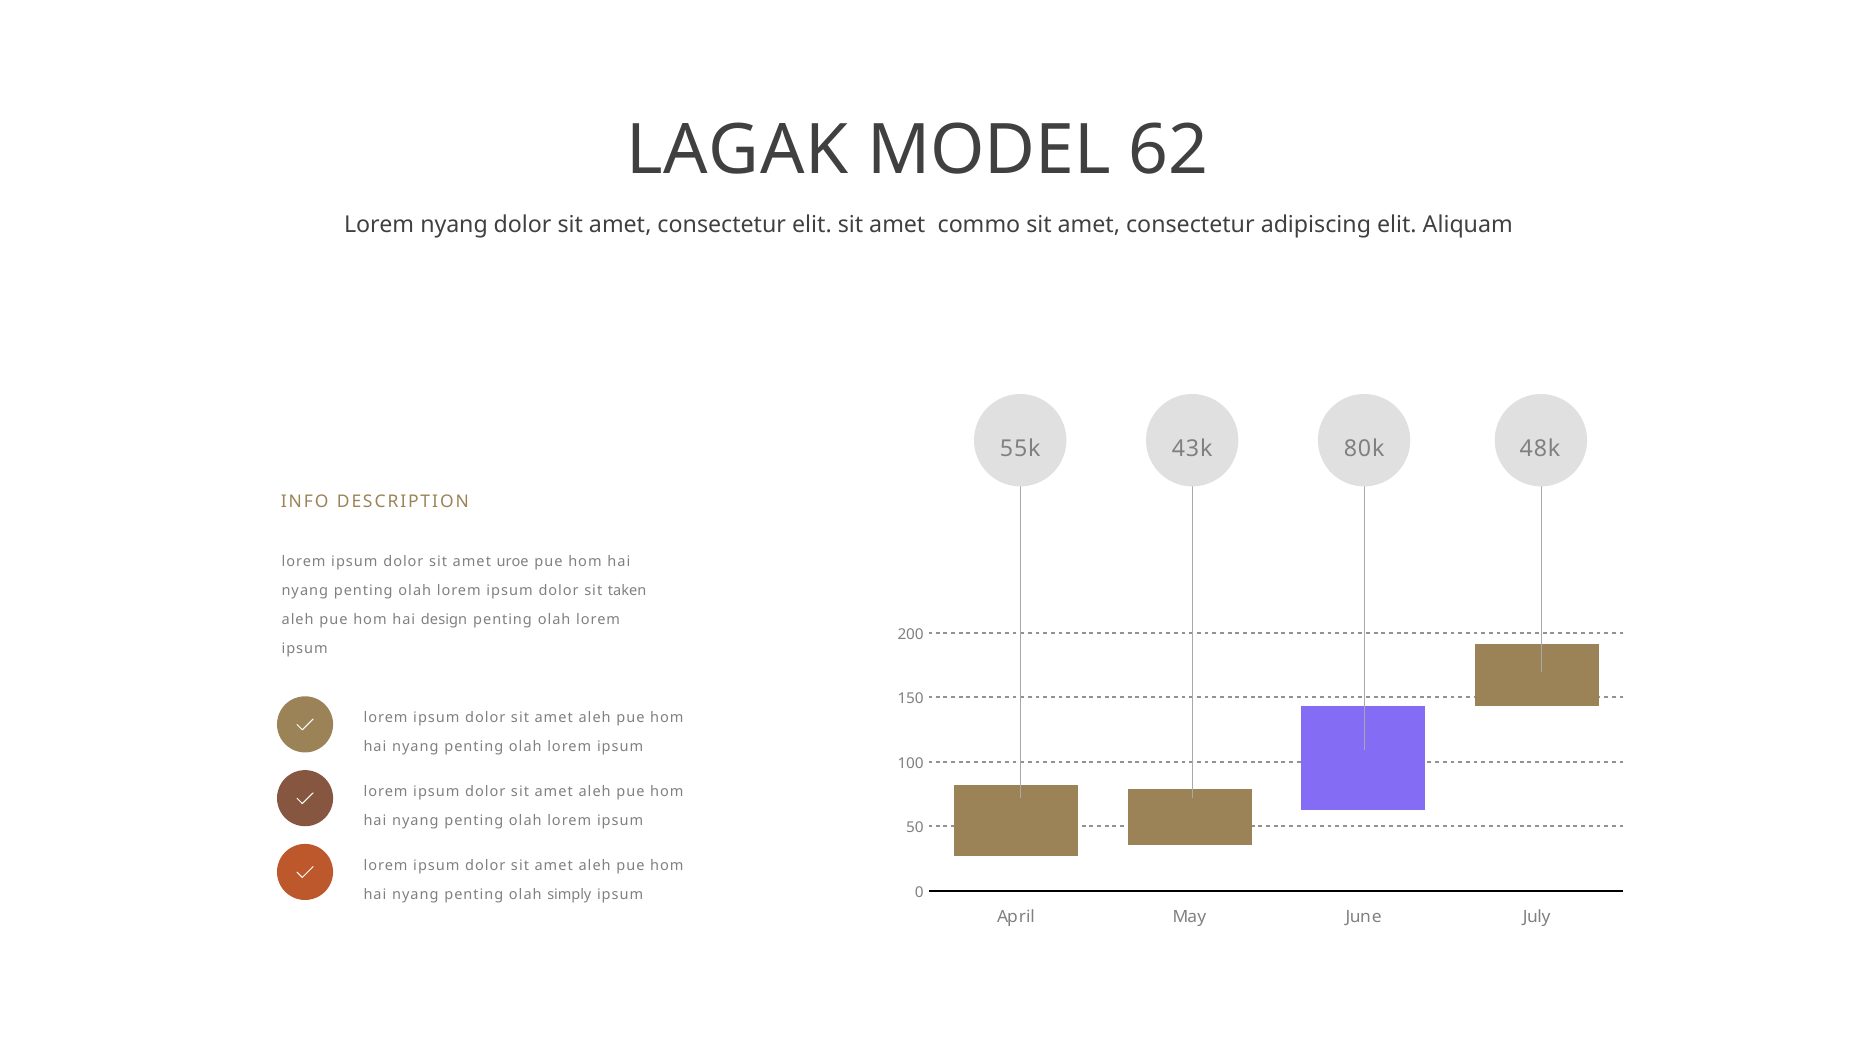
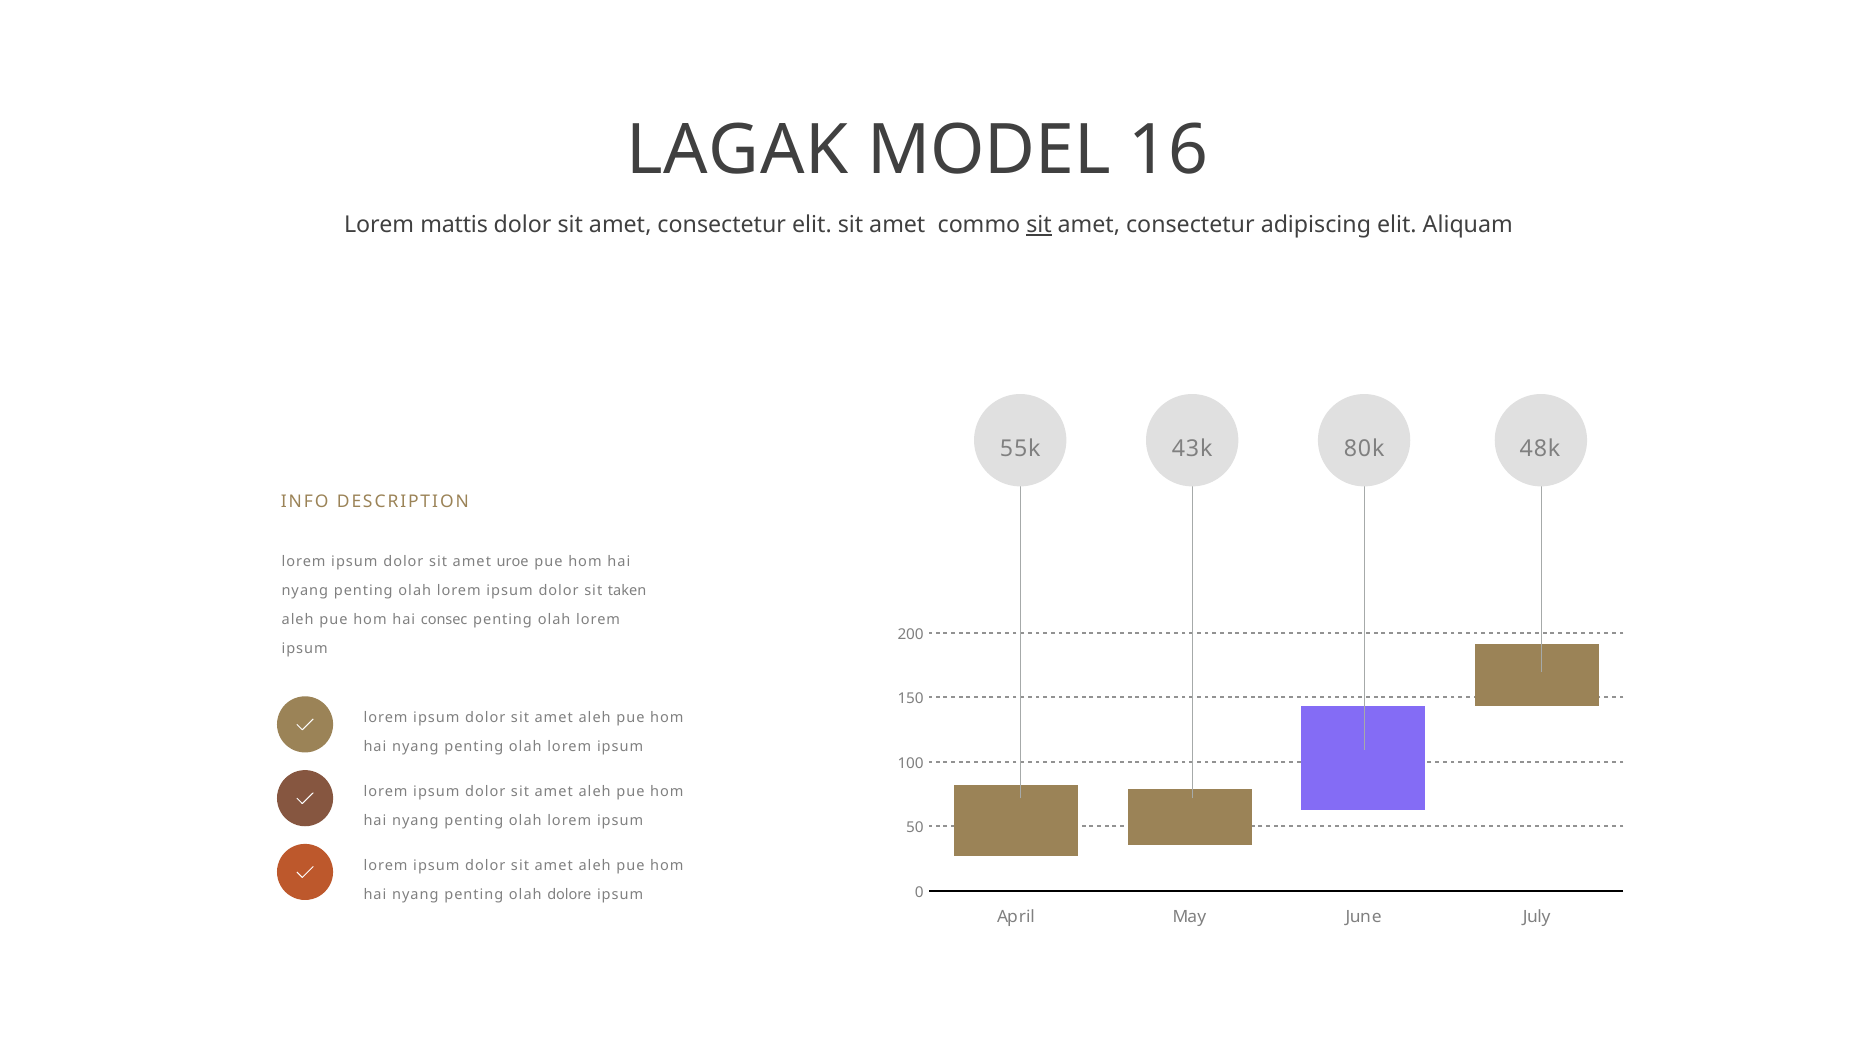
62: 62 -> 16 (1169, 150)
Lorem nyang: nyang -> mattis (454, 225)
sit underline: none -> present (1039, 225)
design: design -> consec (444, 620)
simply: simply -> dolore (569, 894)
